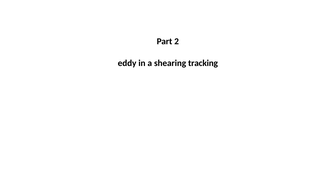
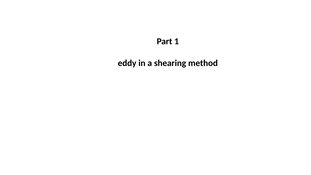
2: 2 -> 1 (177, 41)
tracking: tracking -> method (203, 63)
